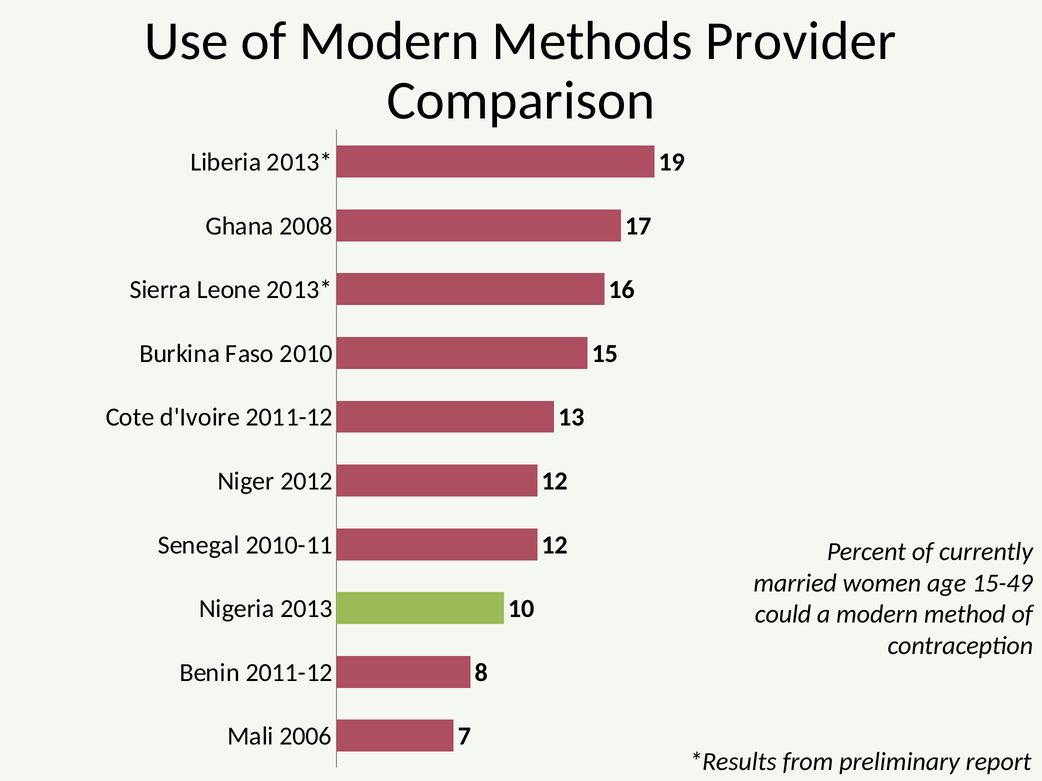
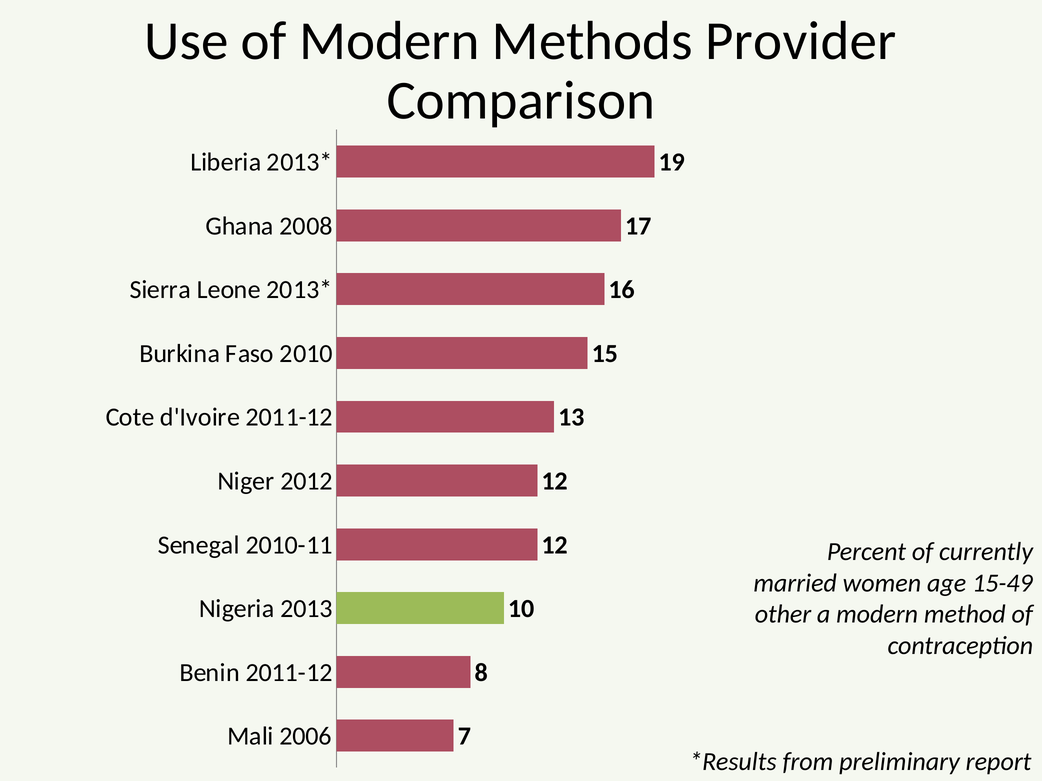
could: could -> other (783, 615)
